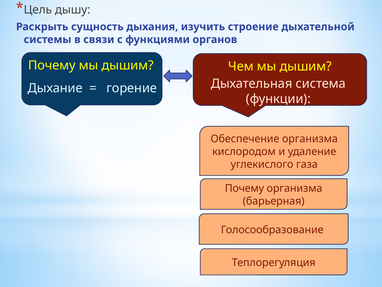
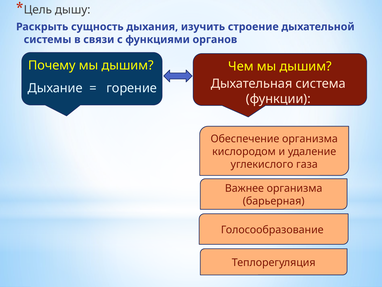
Почему: Почему -> Важнее (244, 188)
